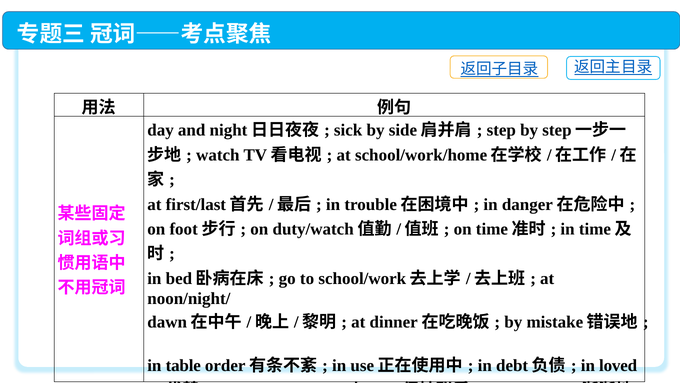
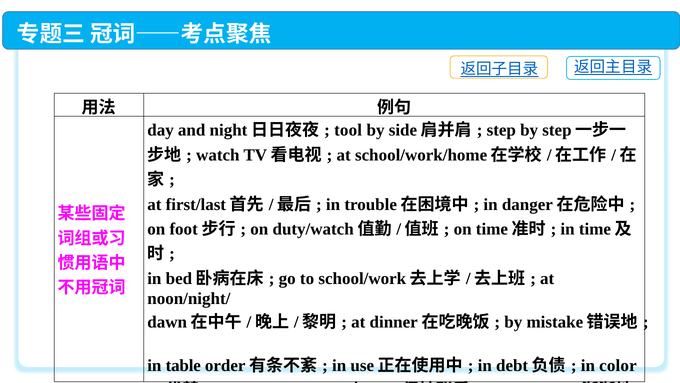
sick: sick -> tool (348, 130)
loved: loved -> color (618, 365)
